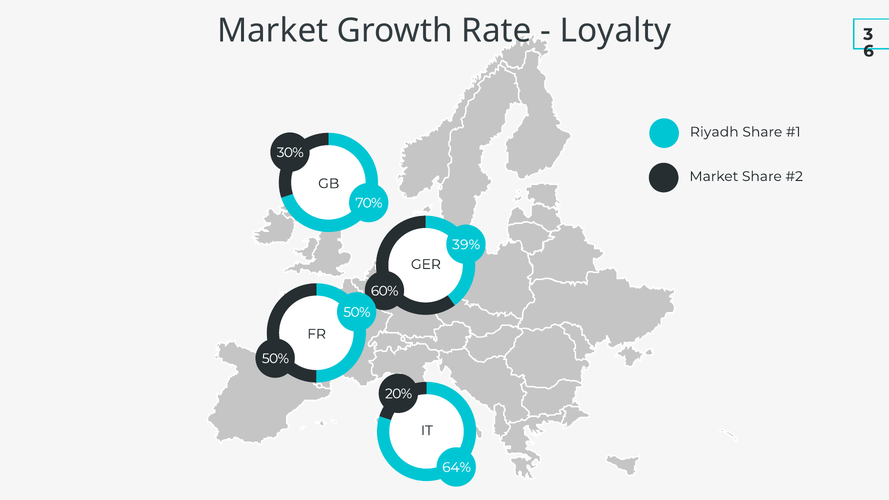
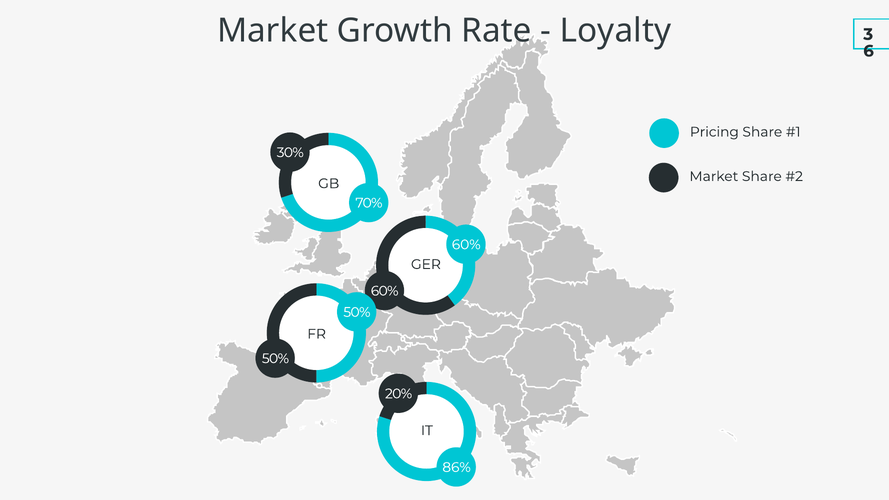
Riyadh: Riyadh -> Pricing (714, 132)
39%: 39% -> 60% (466, 245)
64%: 64% -> 86% (457, 467)
